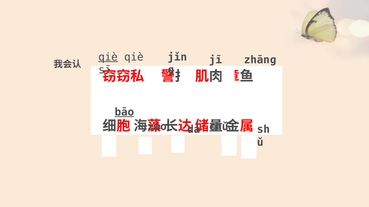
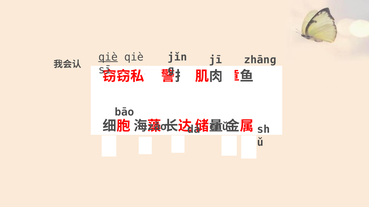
bāo underline: present -> none (124, 112)
